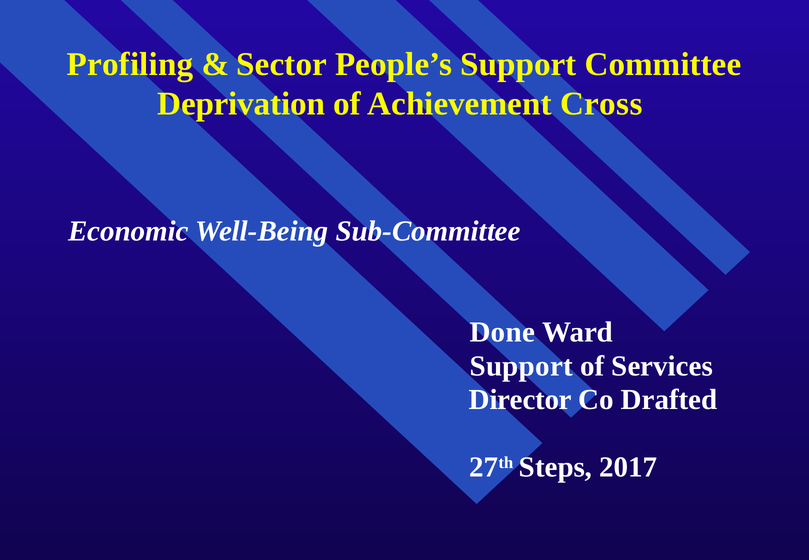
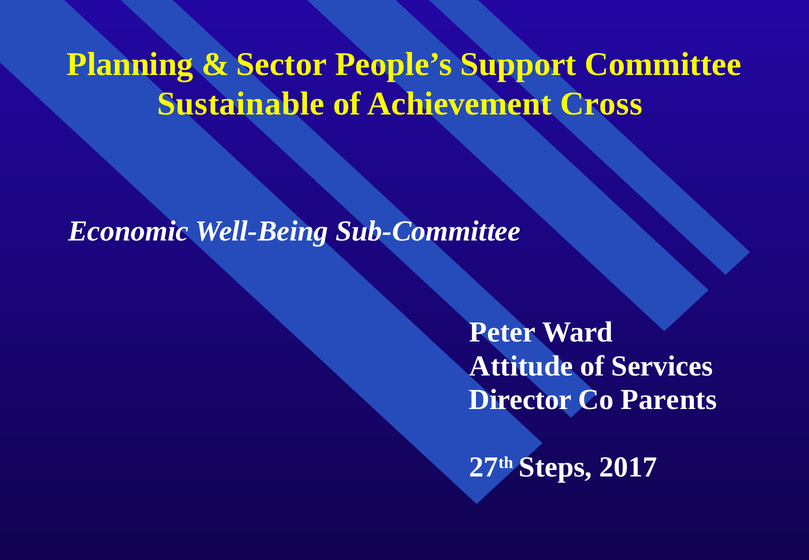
Profiling: Profiling -> Planning (130, 64)
Deprivation: Deprivation -> Sustainable (241, 104)
Done: Done -> Peter (502, 332)
Support: Support -> Attitude (521, 366)
Drafted: Drafted -> Parents (669, 400)
